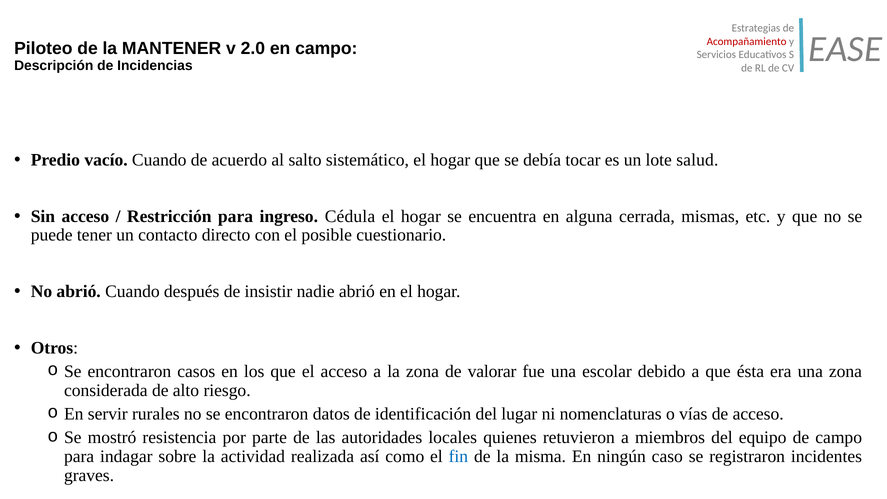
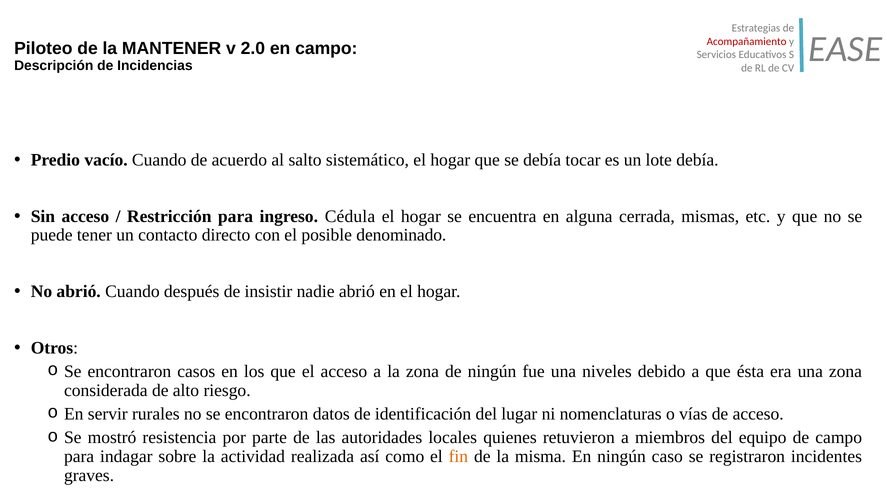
lote salud: salud -> debía (697, 160)
cuestionario: cuestionario -> denominado (401, 235)
de valorar: valorar -> ningún (492, 372)
escolar: escolar -> niveles (607, 372)
fin colour: blue -> orange (458, 457)
